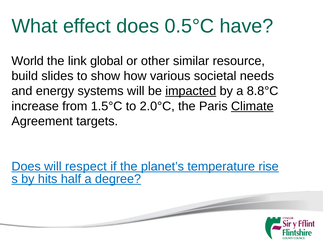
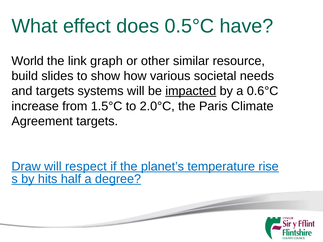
global: global -> graph (106, 61)
and energy: energy -> targets (55, 91)
8.8°C: 8.8°C -> 0.6°C (263, 91)
Climate underline: present -> none (252, 106)
Does: Does -> Draw (26, 167)
